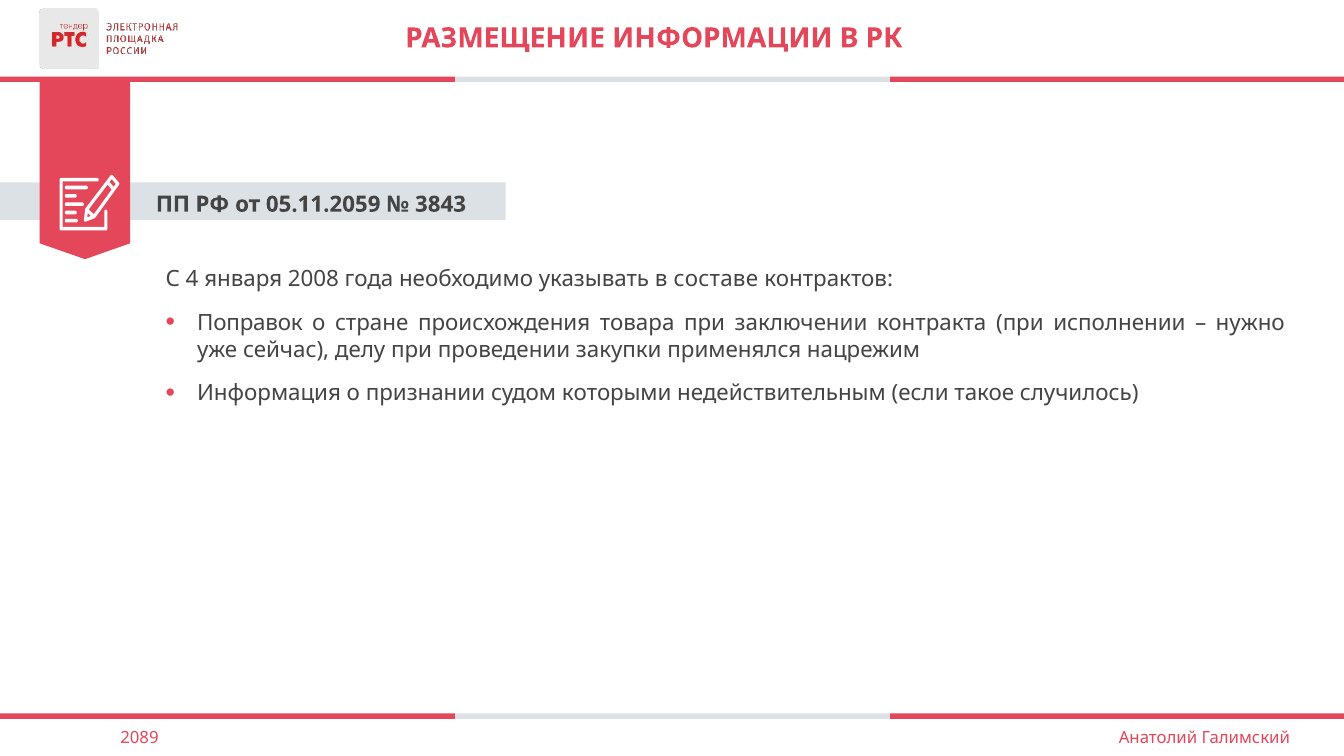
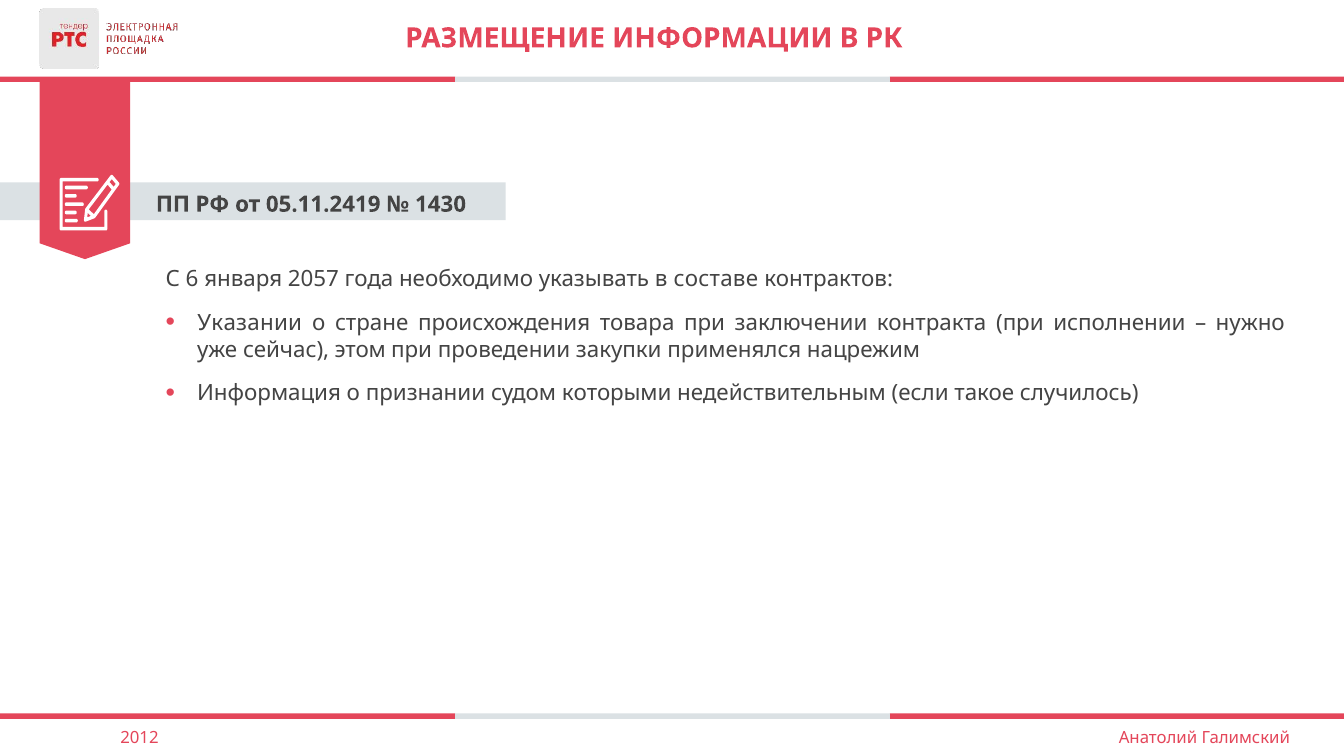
05.11.2059: 05.11.2059 -> 05.11.2419 (323, 204)
3843: 3843 -> 1430 (441, 204)
4: 4 -> 6 (192, 279)
2008: 2008 -> 2057 (313, 279)
Поправок: Поправок -> Указании (250, 323)
делу: делу -> этом (360, 350)
2089: 2089 -> 2012 (139, 738)
